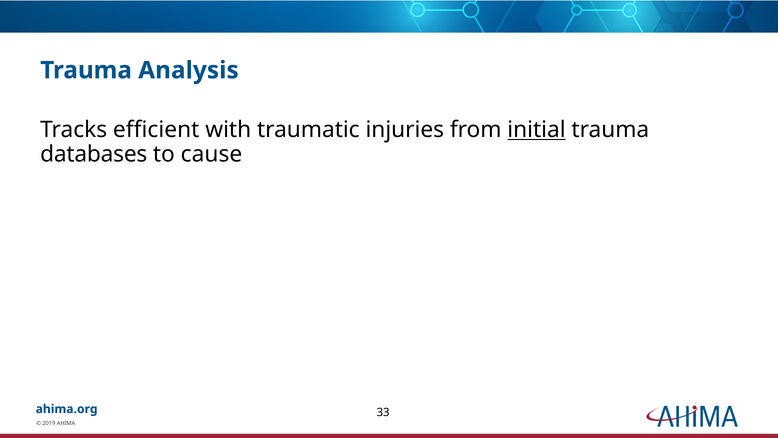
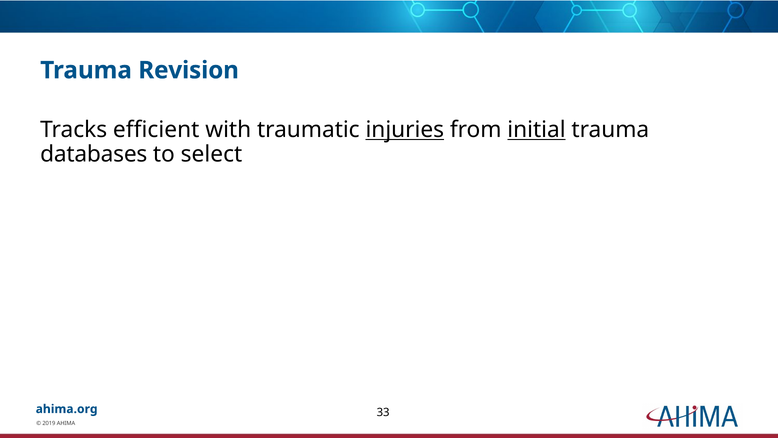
Analysis: Analysis -> Revision (189, 70)
injuries underline: none -> present (405, 130)
cause: cause -> select (211, 154)
